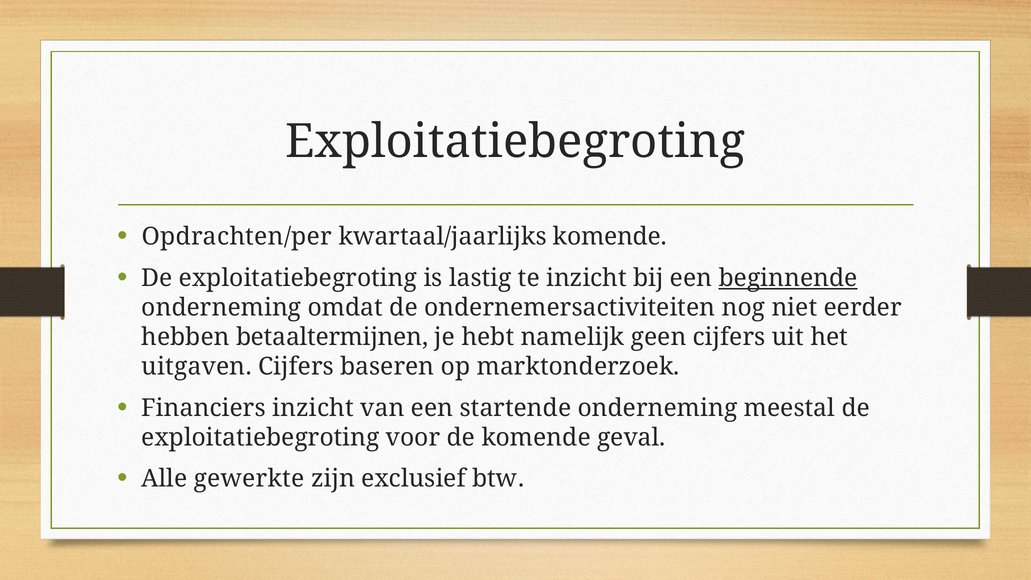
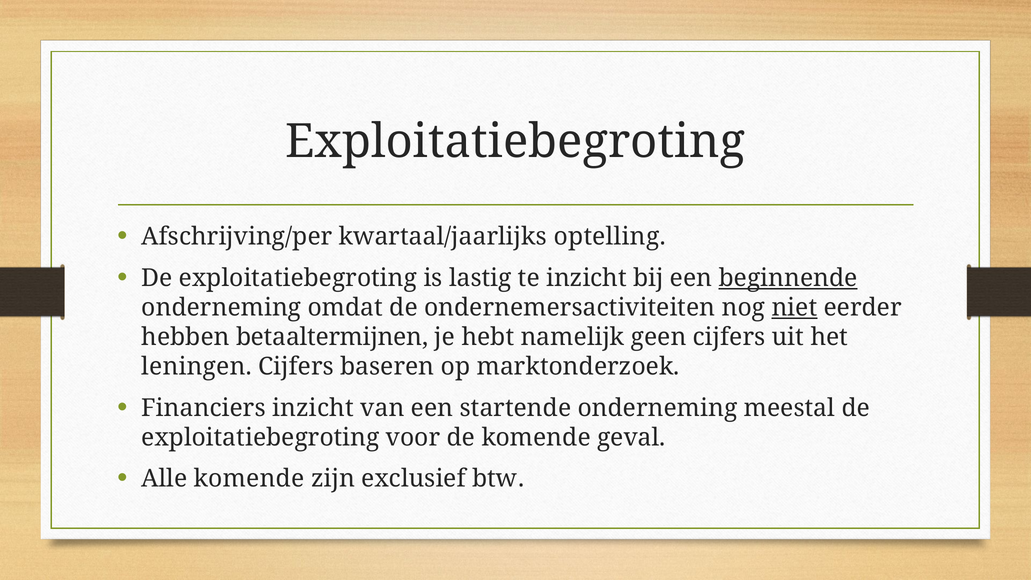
Opdrachten/per: Opdrachten/per -> Afschrijving/per (237, 237)
kwartaal/jaarlijks komende: komende -> optelling (610, 237)
niet underline: none -> present (794, 307)
uitgaven: uitgaven -> leningen (197, 367)
Alle gewerkte: gewerkte -> komende (249, 479)
